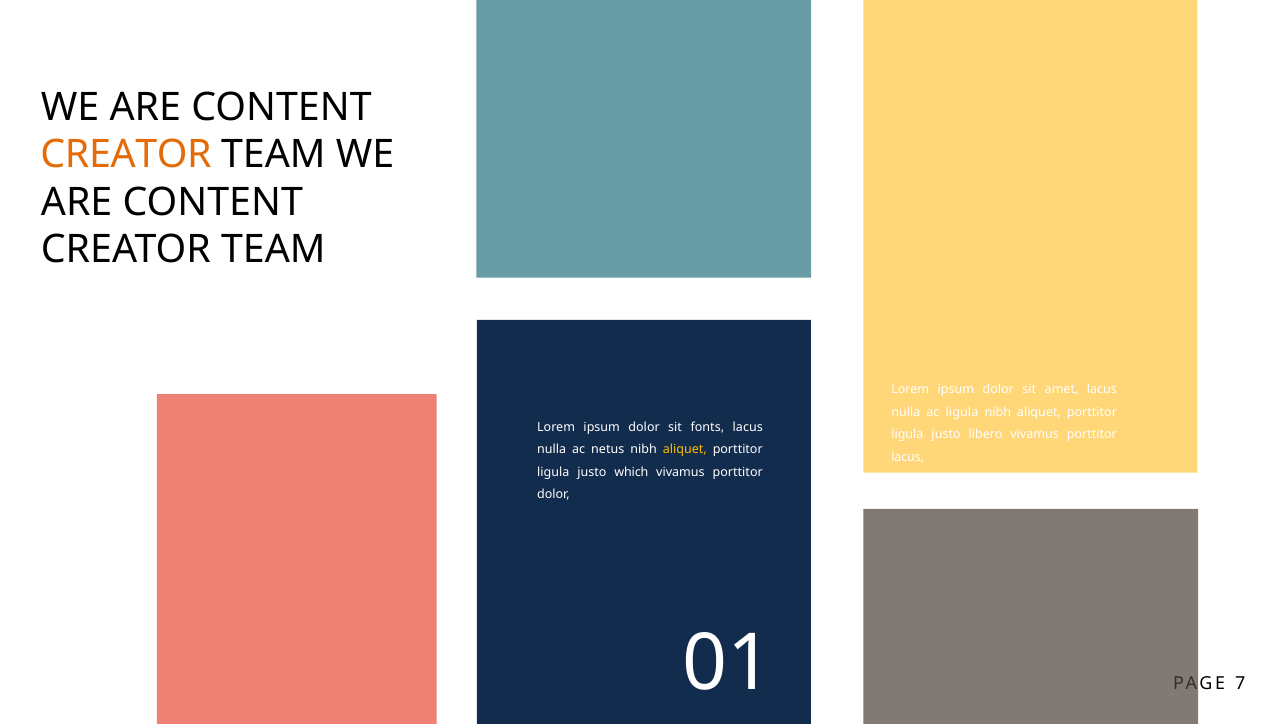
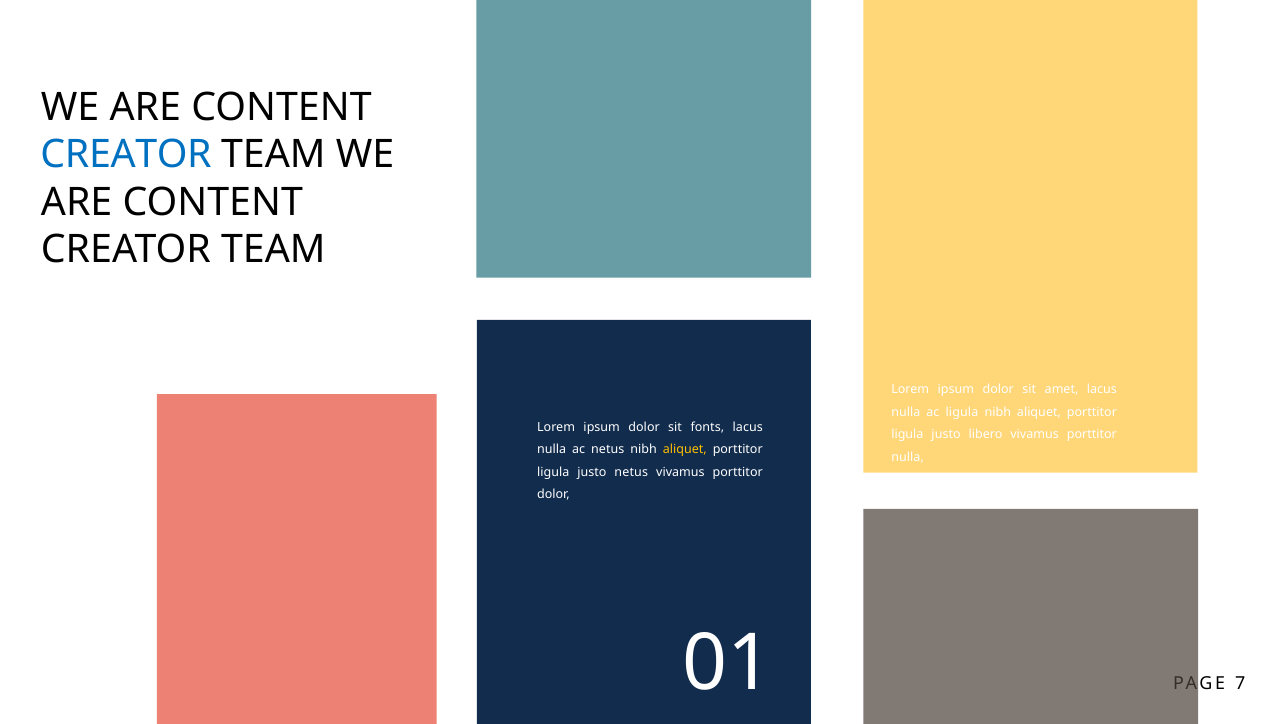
CREATOR colour: orange -> blue (126, 155)
lacus: lacus -> nulla (908, 457)
justo which: which -> netus (631, 472)
